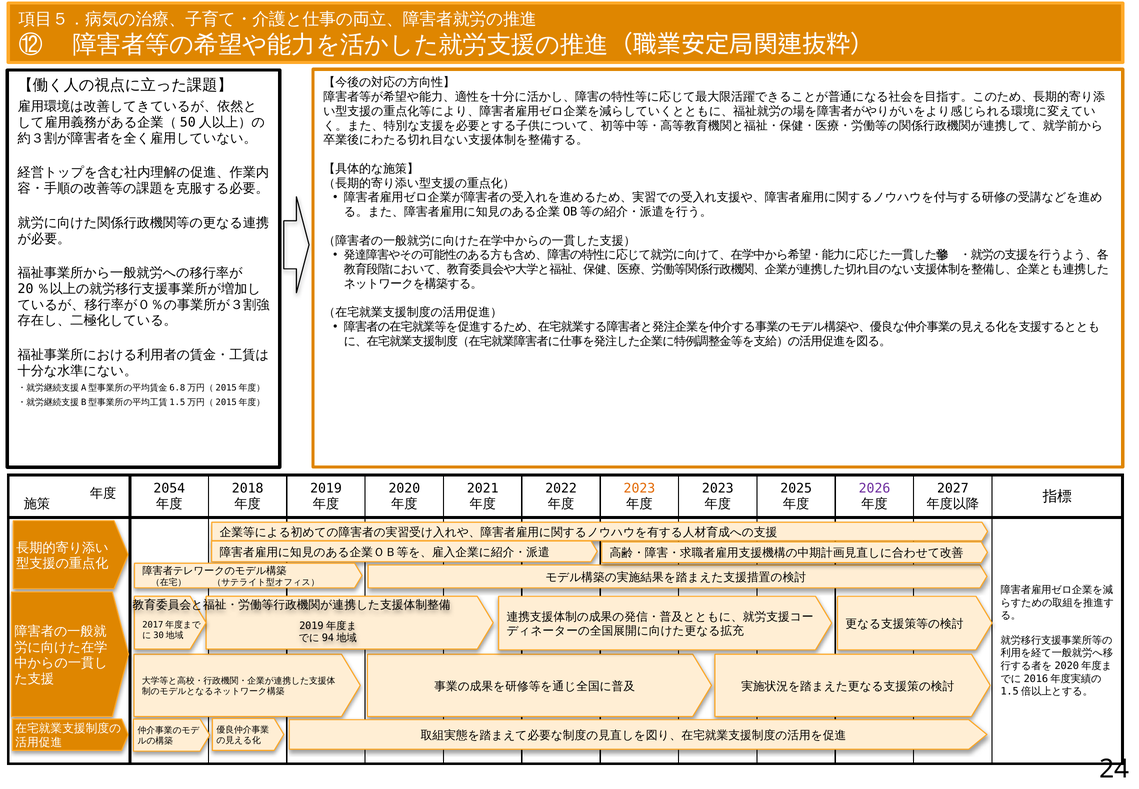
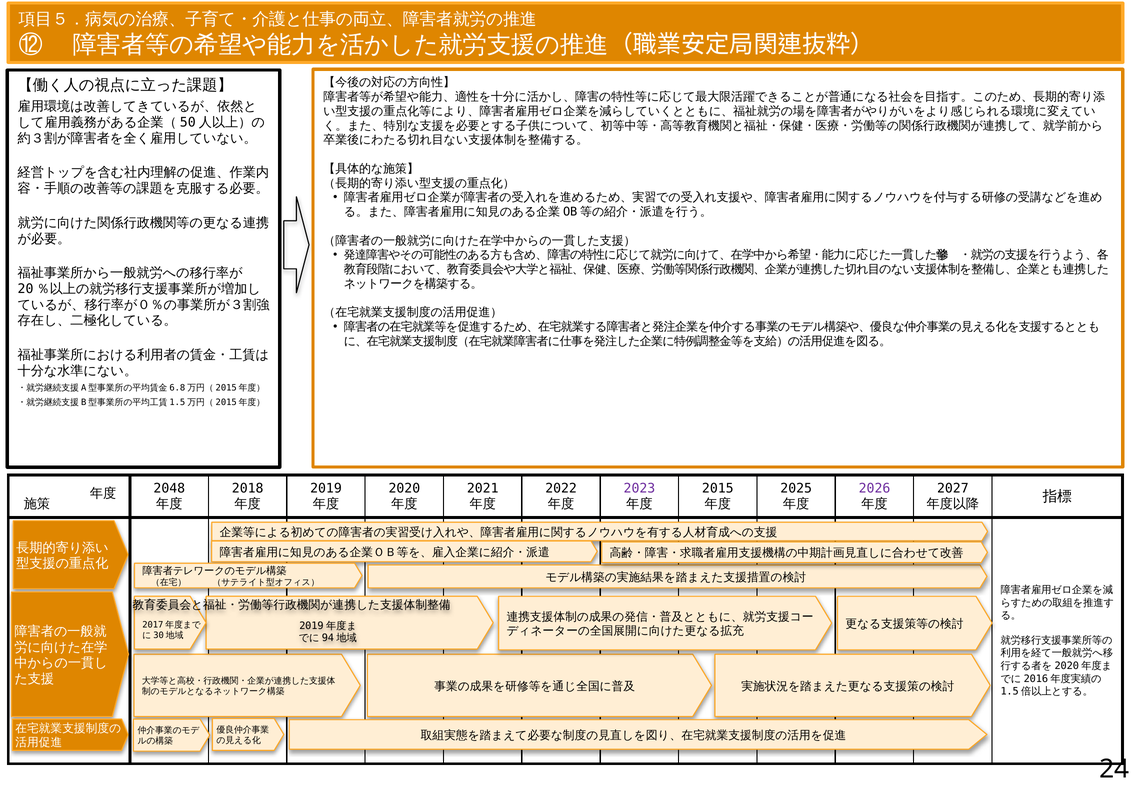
2054: 2054 -> 2048 (169, 488)
2023 colour: orange -> purple (639, 488)
2023: 2023 -> 2015 (718, 488)
